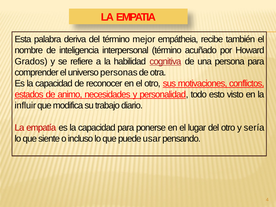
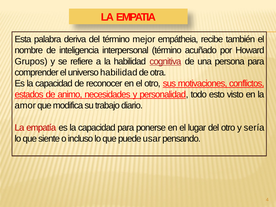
Grados: Grados -> Grupos (31, 61)
universo personas: personas -> habilidad (119, 72)
influir: influir -> amor (25, 106)
